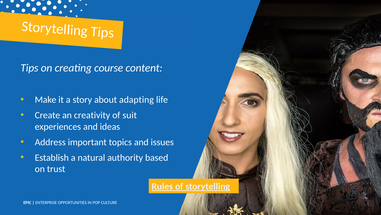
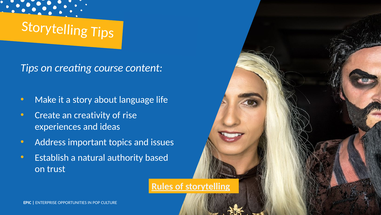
adapting: adapting -> language (137, 99)
suit: suit -> rise (130, 115)
